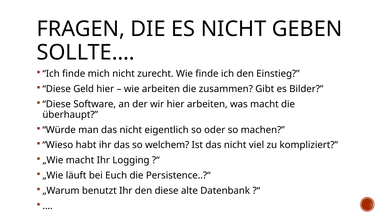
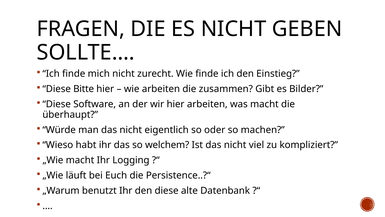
Geld: Geld -> Bitte (84, 89)
